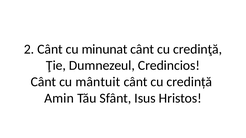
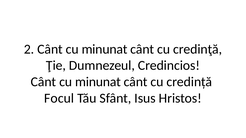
mântuit: mântuit -> minunat (98, 82)
Amin: Amin -> Focul (59, 98)
